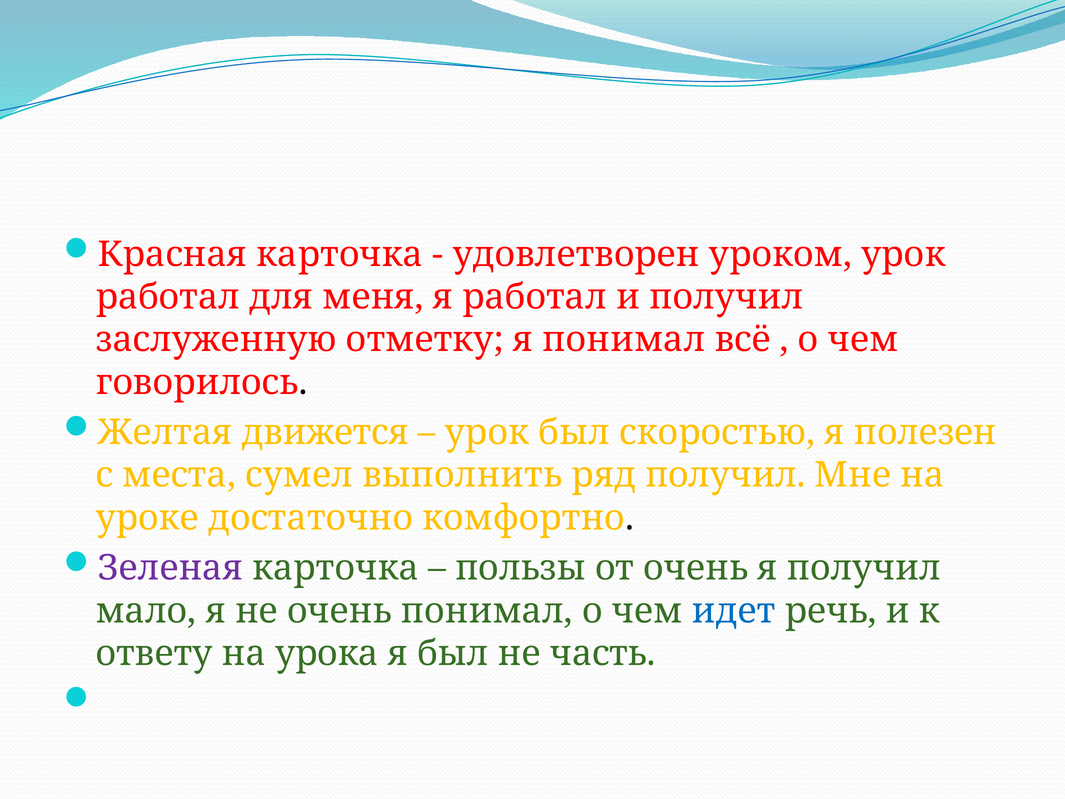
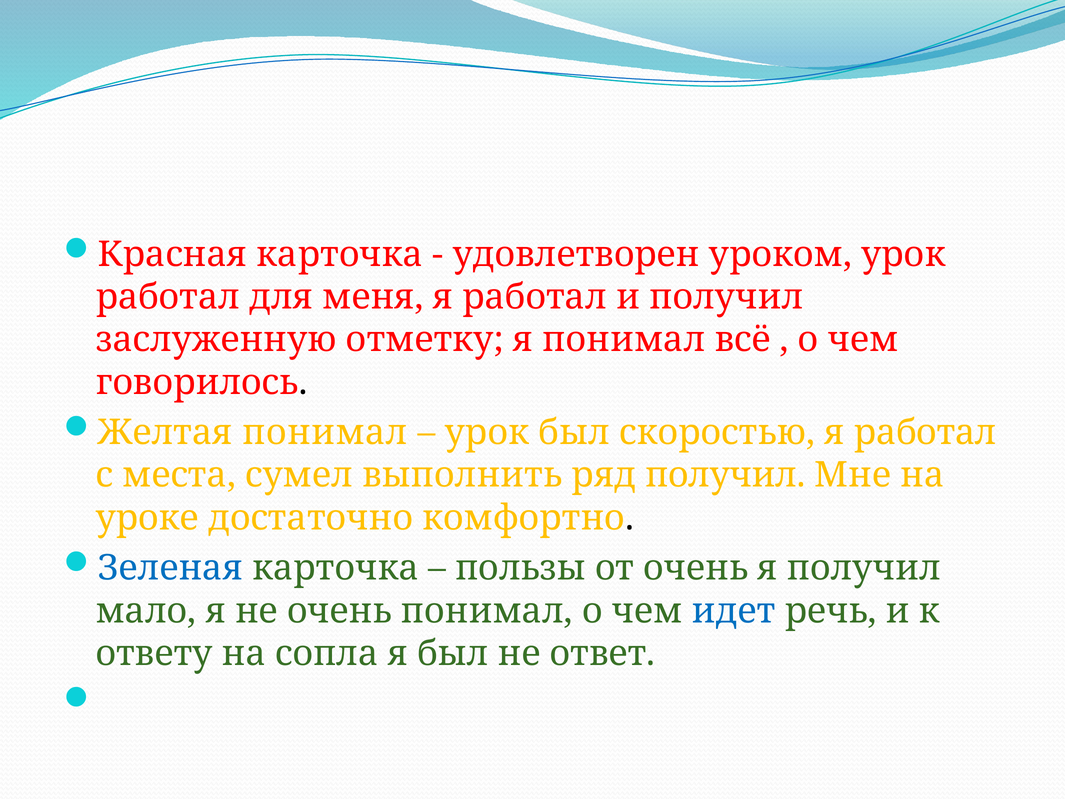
Желтая движется: движется -> понимал (325, 433)
полезен: полезен -> работал (925, 433)
Зеленая colour: purple -> blue (170, 568)
урока: урока -> сопла (327, 653)
часть: часть -> ответ (603, 653)
